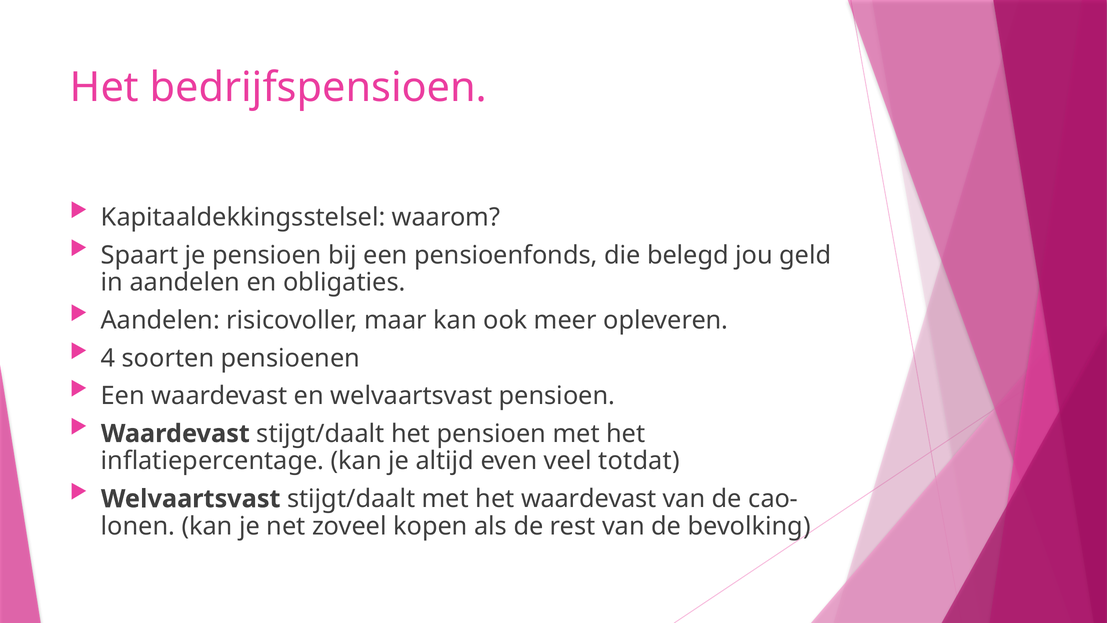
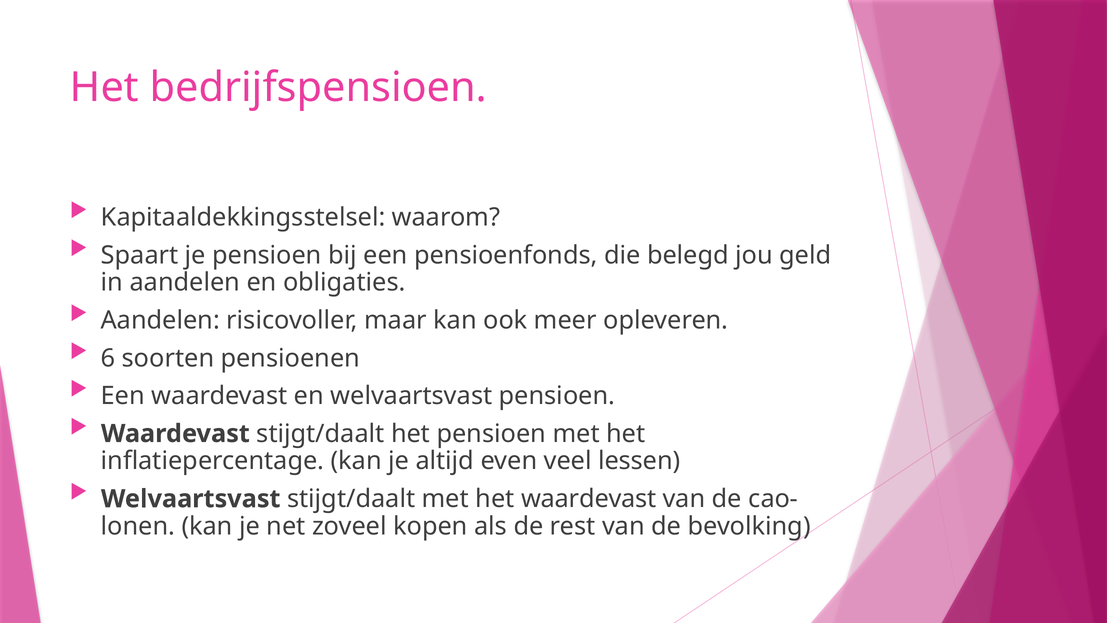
4: 4 -> 6 (108, 358)
totdat: totdat -> lessen (639, 461)
